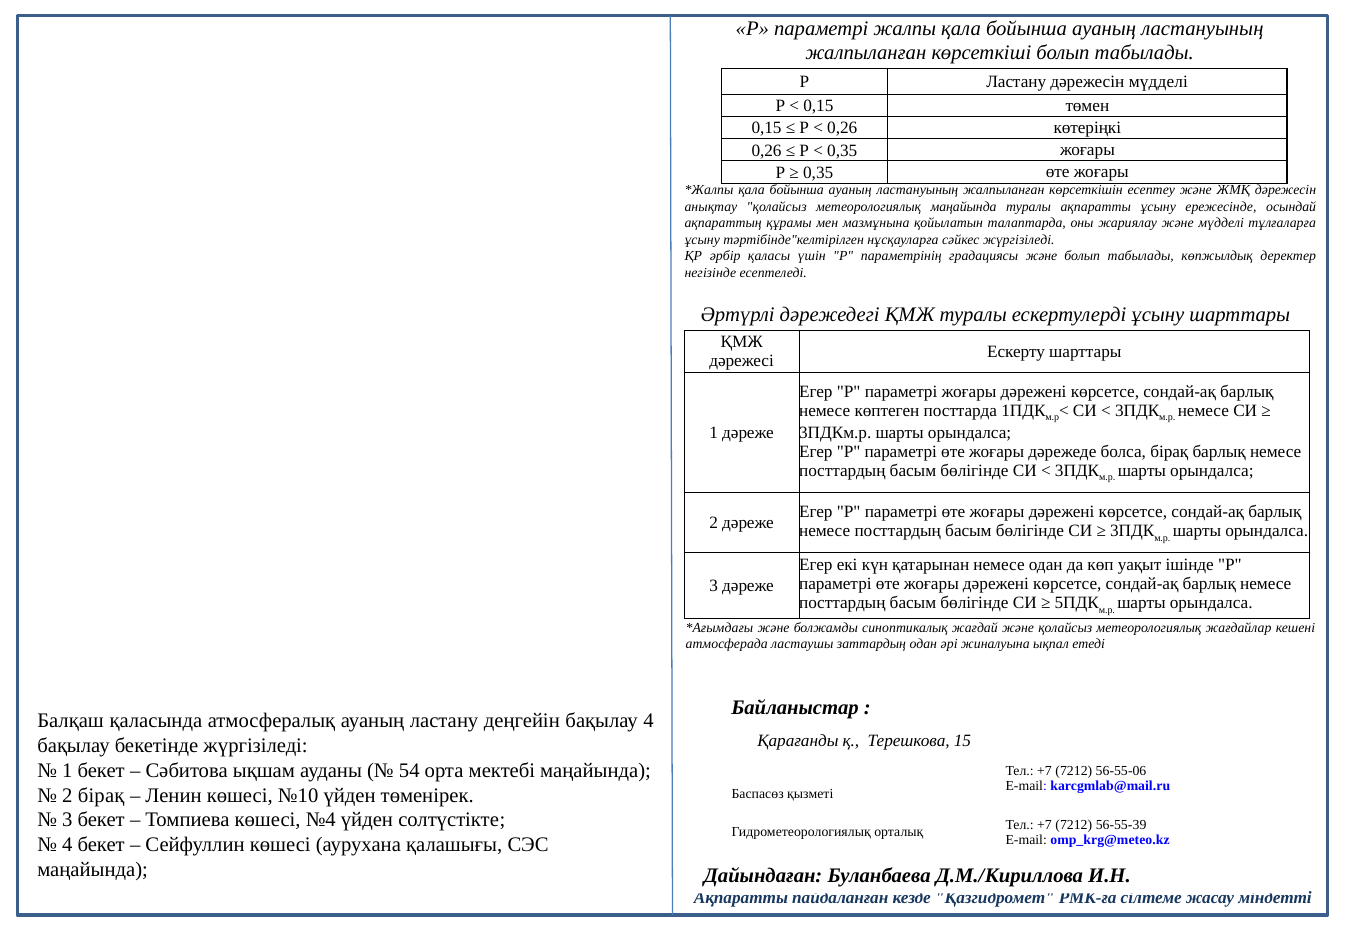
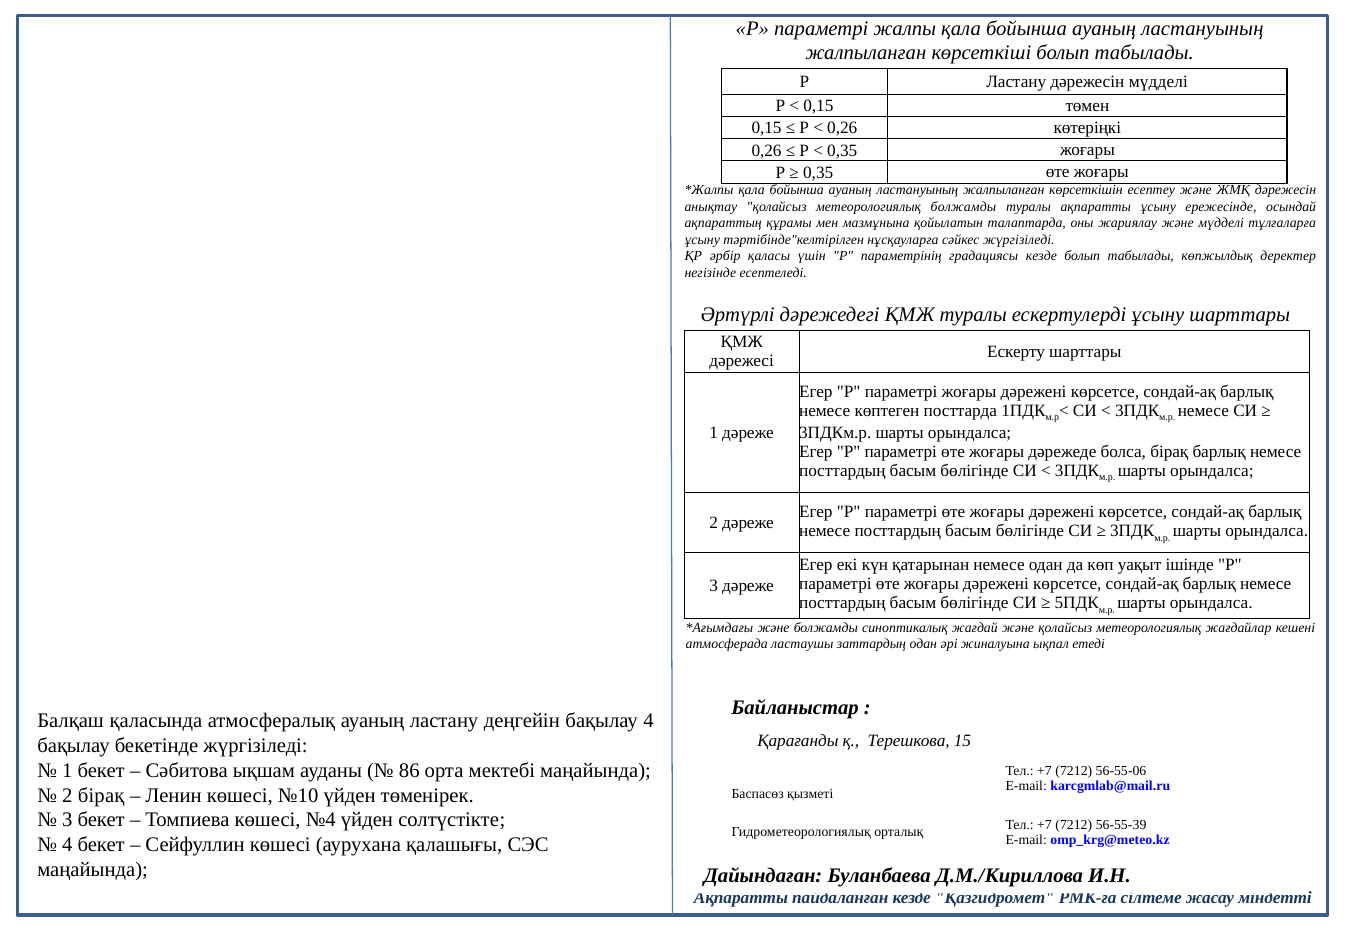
метеорологиялық маңайында: маңайында -> болжамды (963, 207)
градациясы және: және -> кезде (1041, 256)
54: 54 -> 86 (409, 771)
